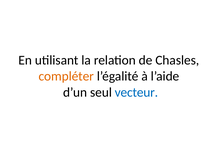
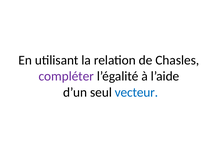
compléter colour: orange -> purple (66, 76)
